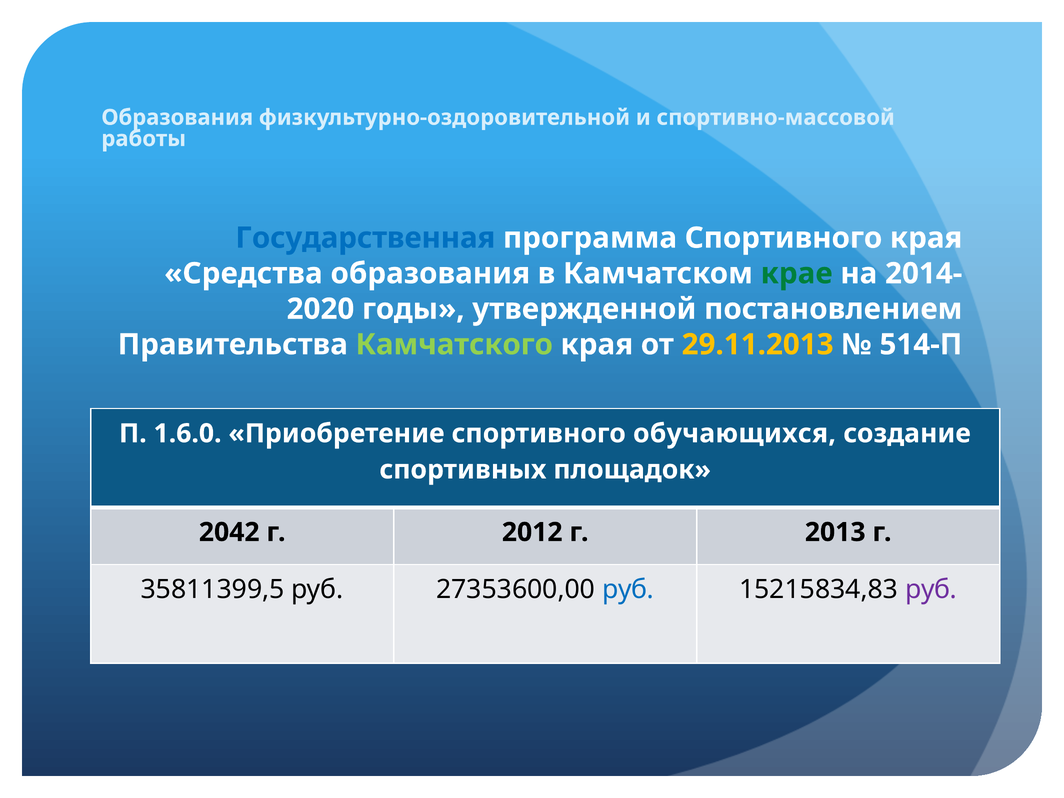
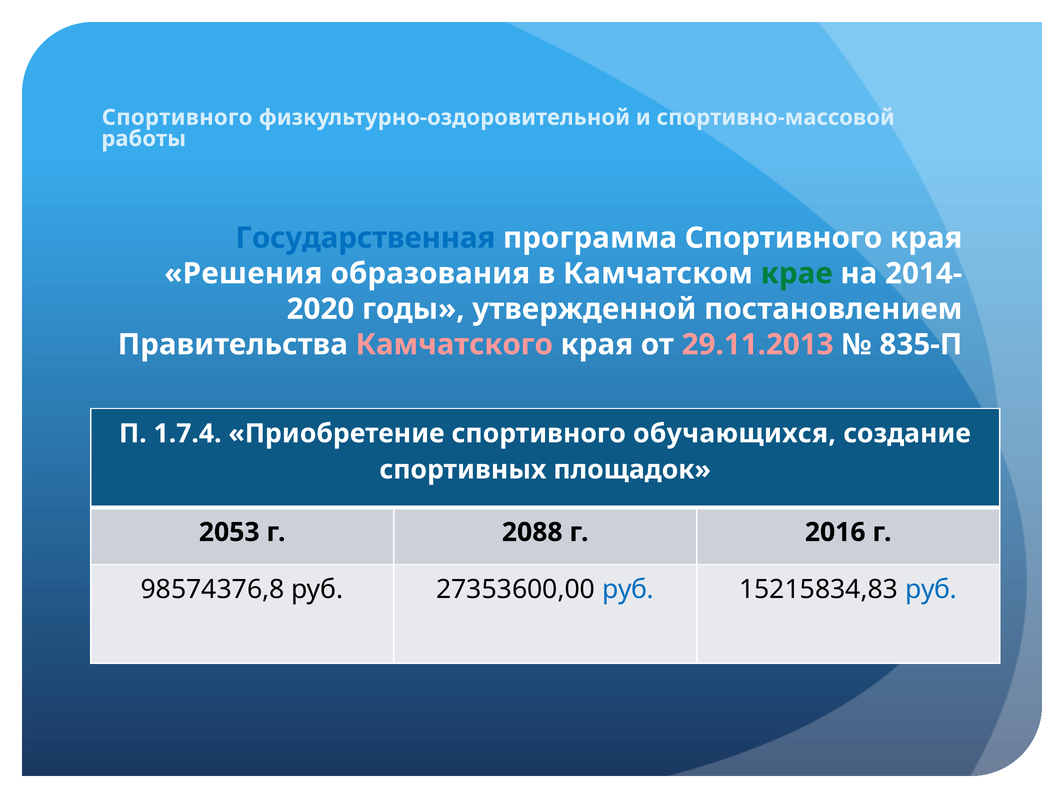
Образования: Образования -> Спортивного (177, 117)
Средства: Средства -> Решения (243, 273)
Камчатского colour: light green -> pink (454, 345)
29.11.2013 colour: yellow -> pink (758, 345)
514-П: 514-П -> 835-П (921, 345)
1.6.0: 1.6.0 -> 1.7.4 (188, 433)
2042: 2042 -> 2053 (229, 532)
2012: 2012 -> 2088 (532, 532)
2013: 2013 -> 2016 (835, 532)
35811399,5: 35811399,5 -> 98574376,8 (213, 589)
руб colour: purple -> blue (931, 589)
